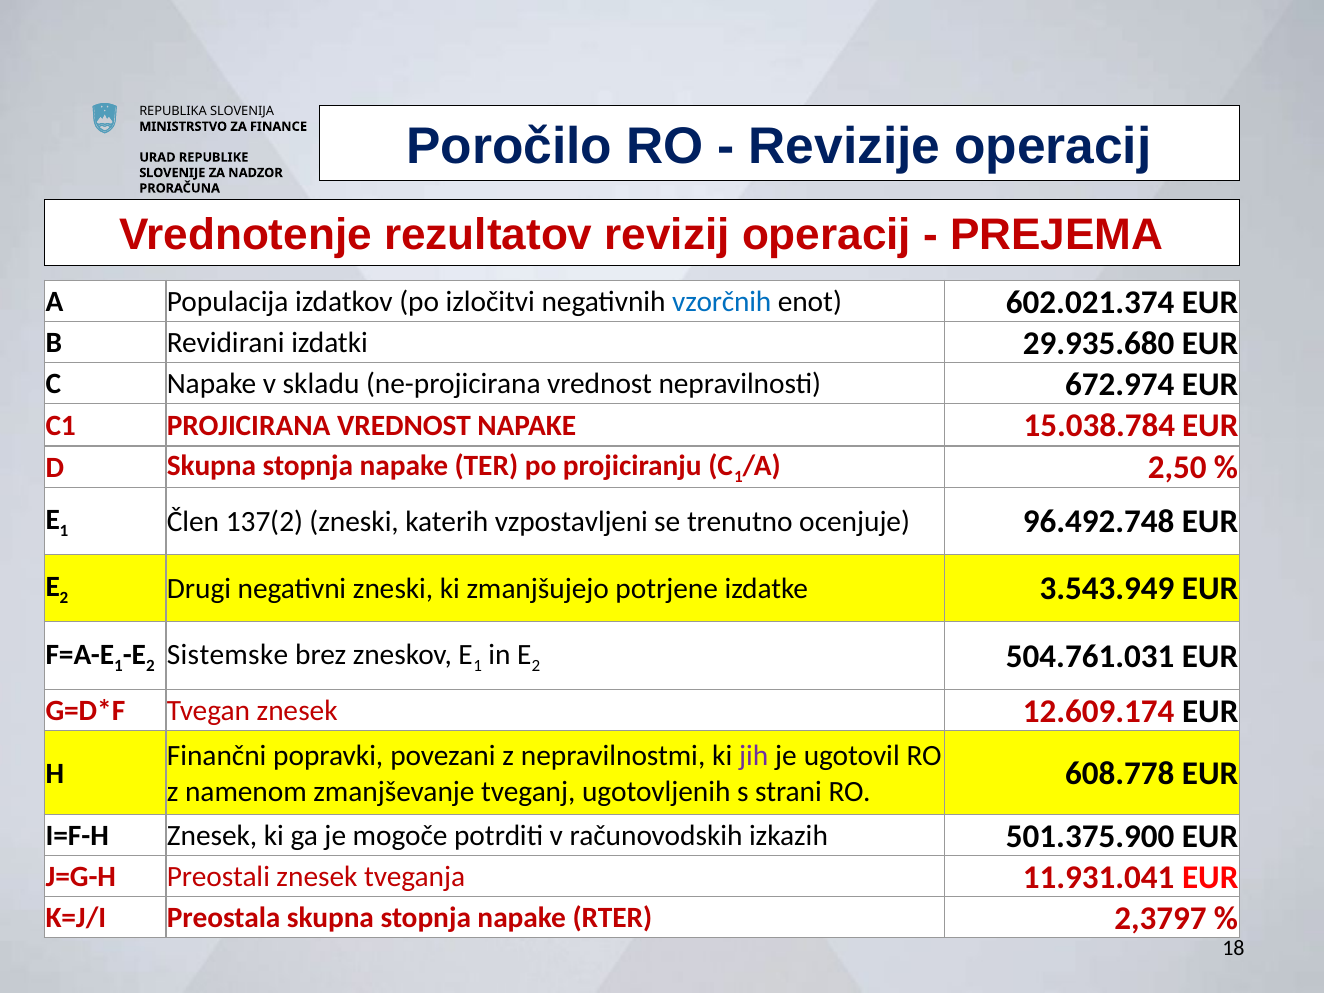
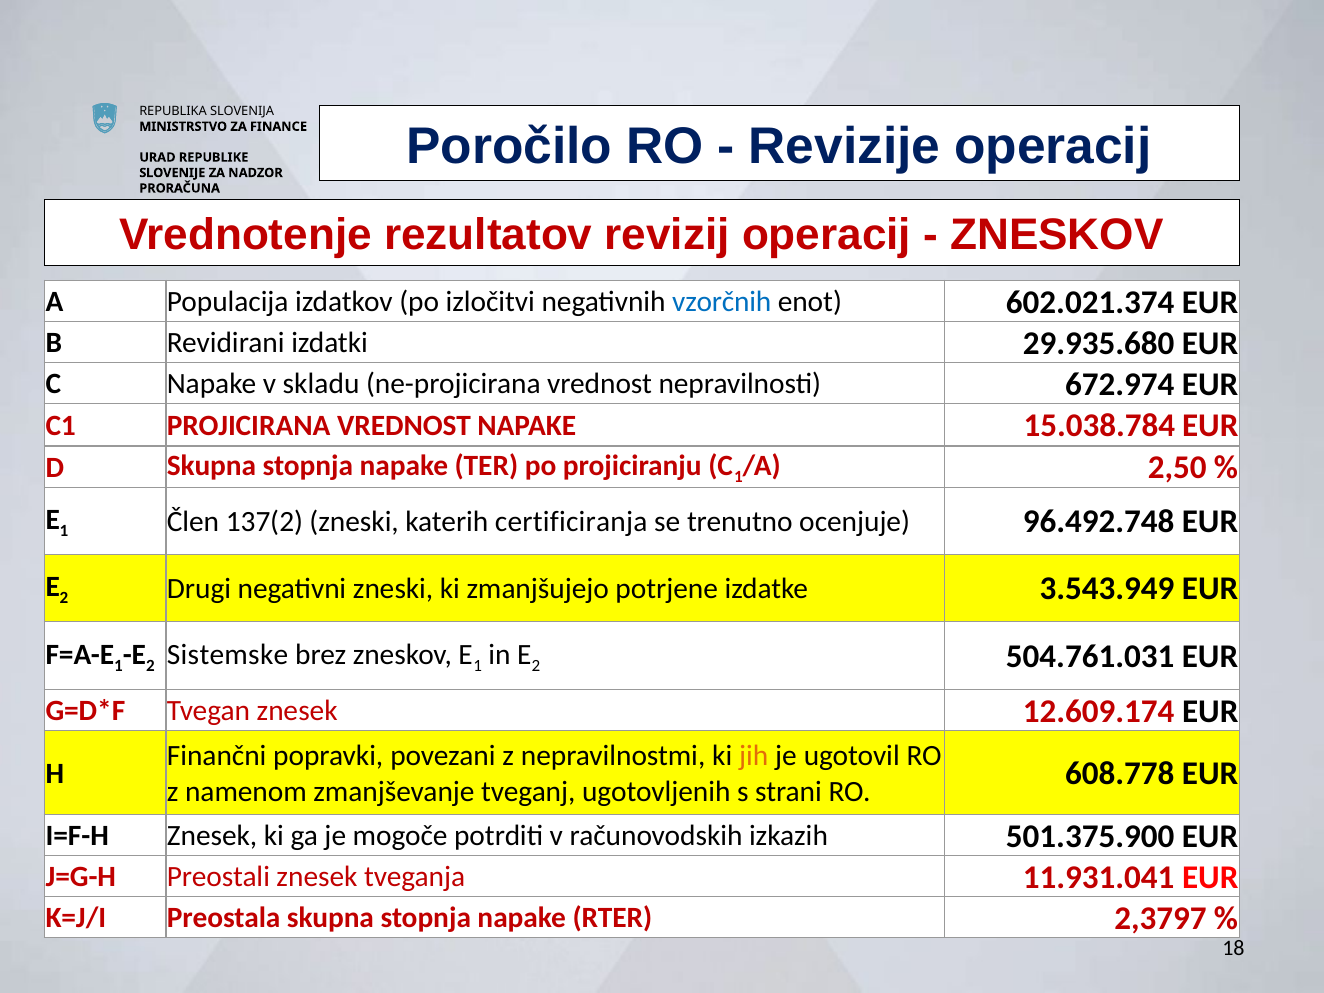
PREJEMA: PREJEMA -> ZNESKOV (1057, 235)
vzpostavljeni: vzpostavljeni -> certificiranja (571, 522)
jih colour: purple -> orange (754, 756)
